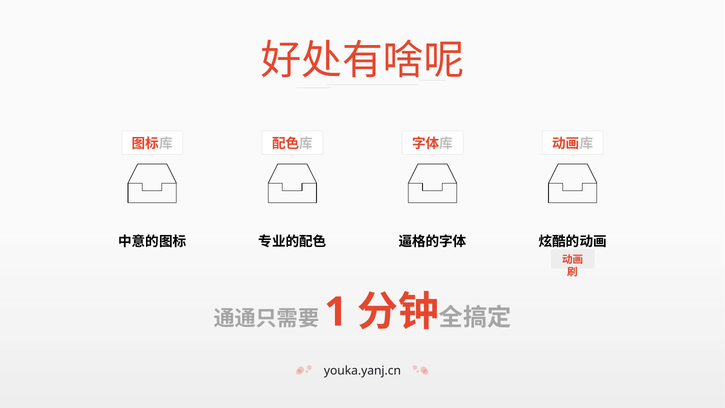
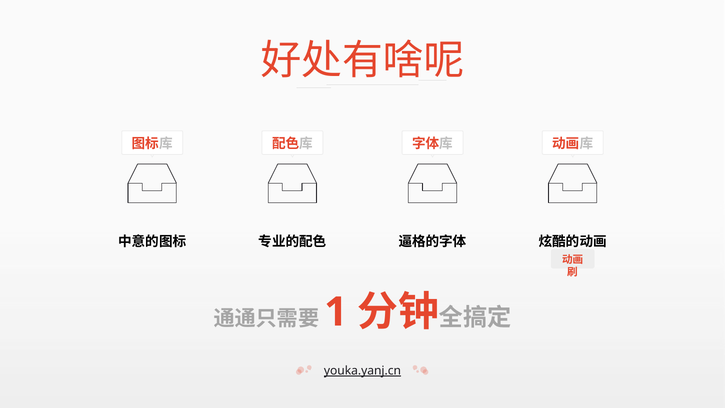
youka.yanj.cn underline: none -> present (362, 371)
